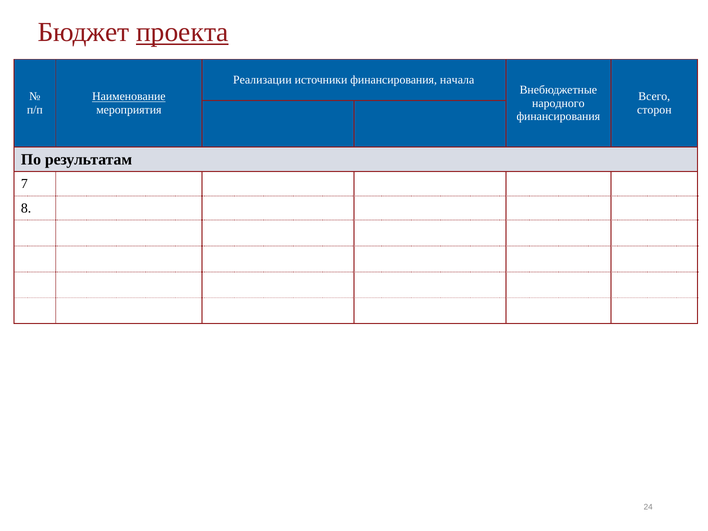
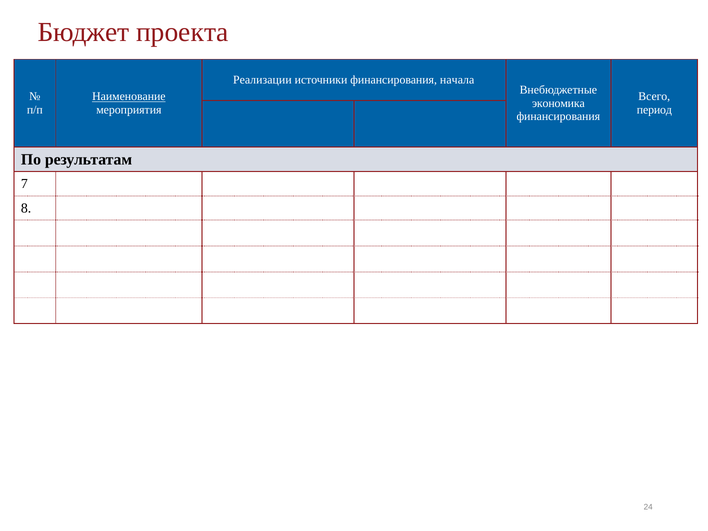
проекта underline: present -> none (182, 32)
народного: народного -> экономика (558, 103)
сторон: сторон -> период (654, 110)
